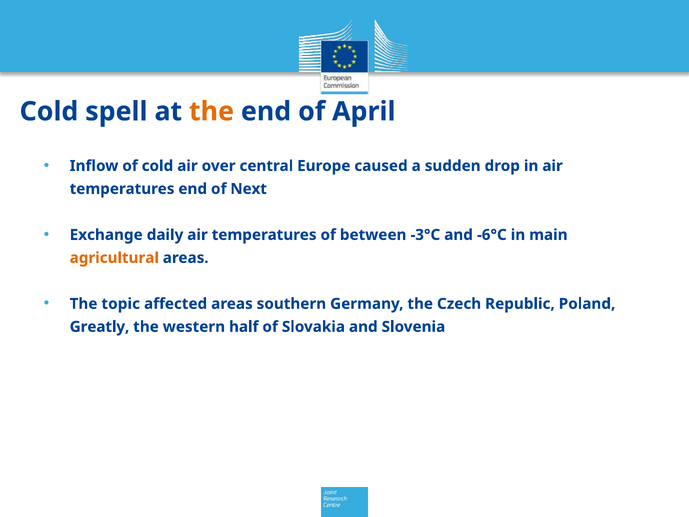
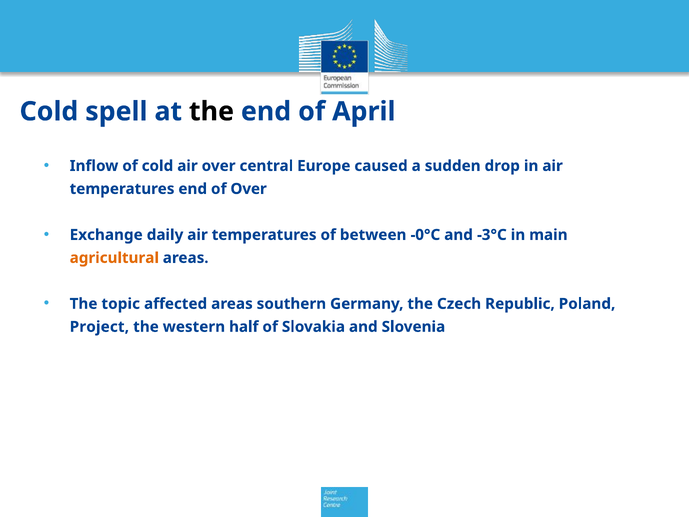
the colour: orange -> black (212, 111)
of Next: Next -> Over (249, 189)
-3°C: -3°C -> -0°C (425, 235)
-6°C: -6°C -> -3°C (492, 235)
Greatly: Greatly -> Project (99, 327)
